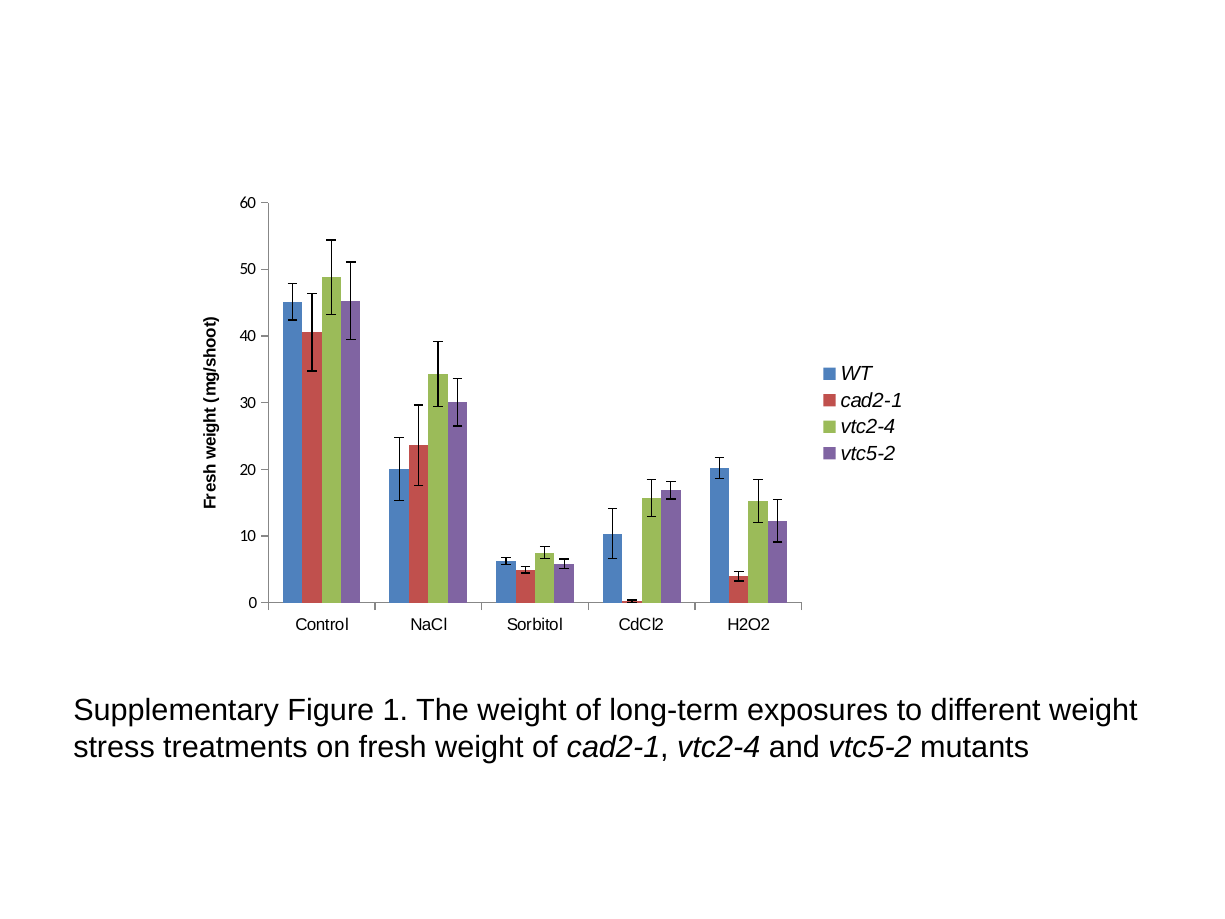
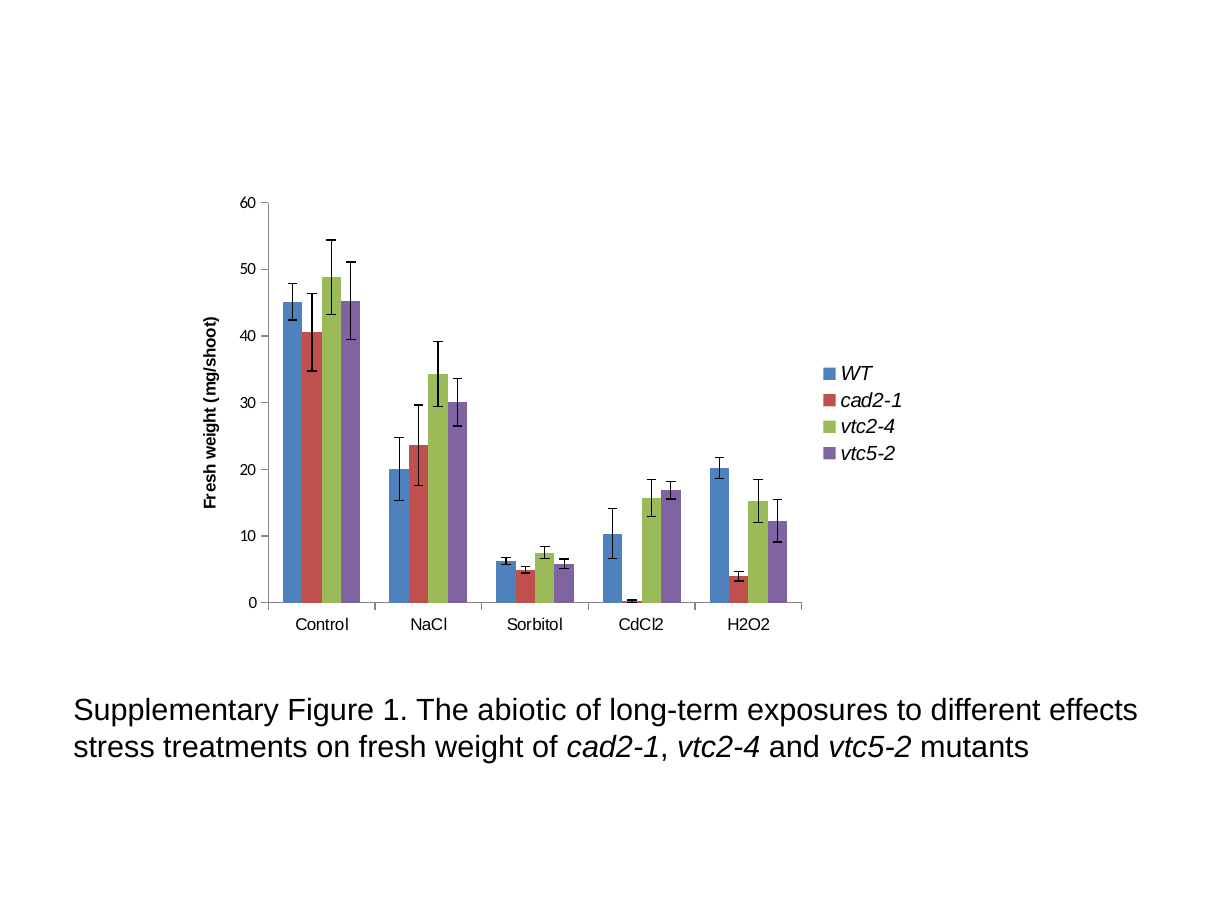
The weight: weight -> abiotic (522, 710)
different weight: weight -> effects (1094, 710)
